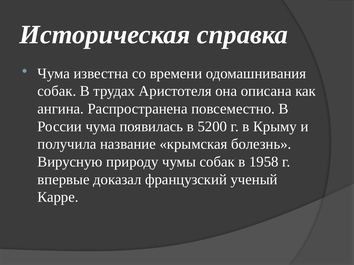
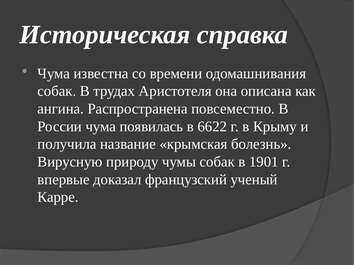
5200: 5200 -> 6622 (212, 127)
1958: 1958 -> 1901 (264, 162)
